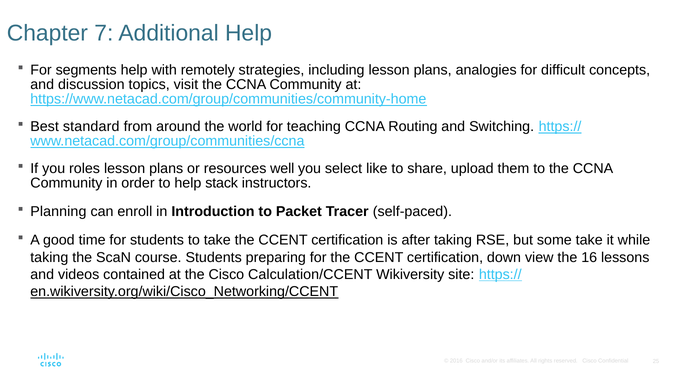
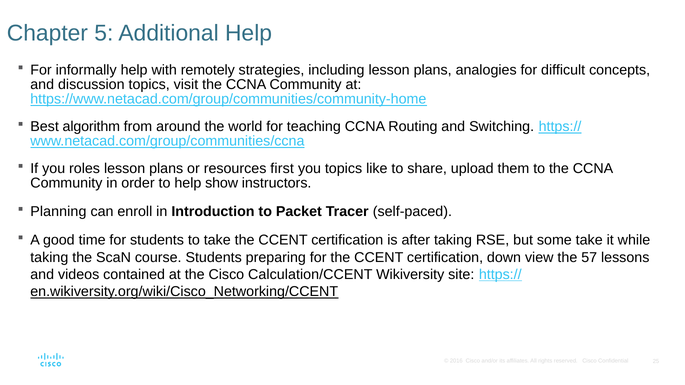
7: 7 -> 5 (104, 33)
segments: segments -> informally (86, 70)
standard: standard -> algorithm (91, 127)
well: well -> first (282, 169)
you select: select -> topics (344, 169)
stack: stack -> show (222, 183)
16: 16 -> 57 (589, 258)
